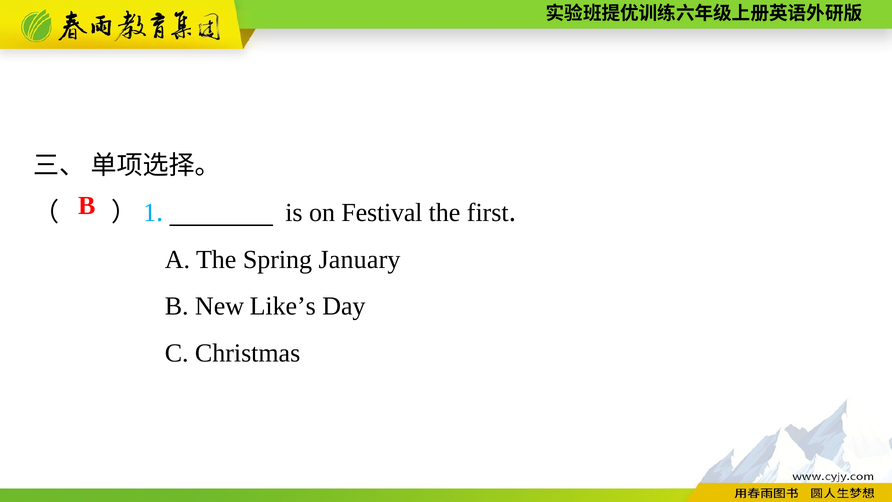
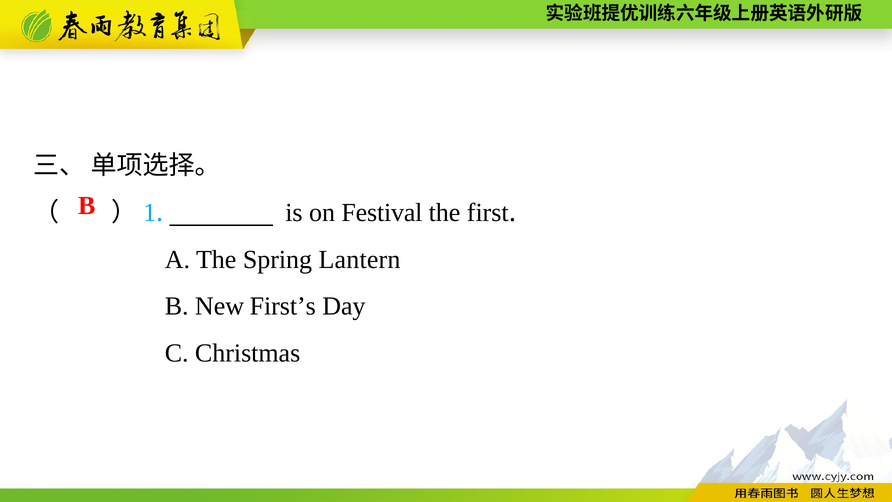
January: January -> Lantern (360, 259)
Like’s: Like’s -> First’s (283, 306)
